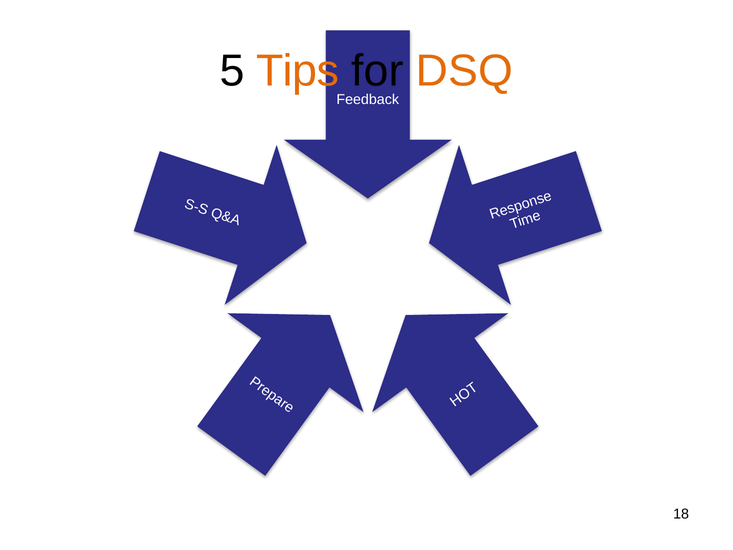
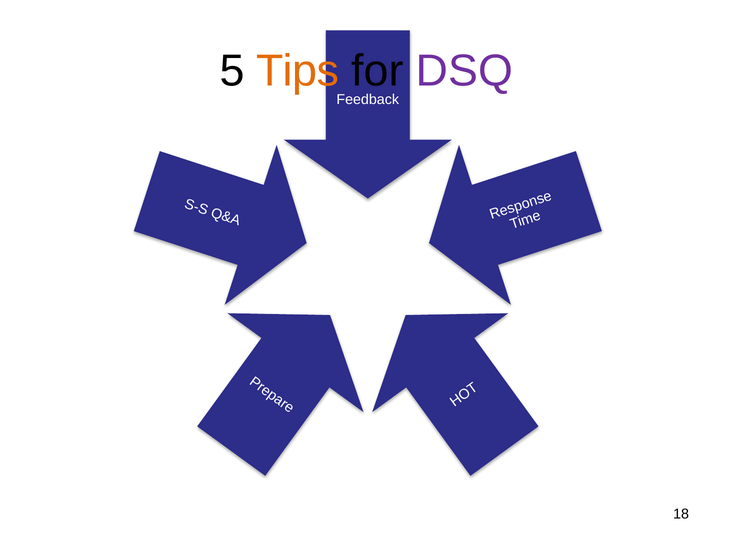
DSQ colour: orange -> purple (464, 71)
